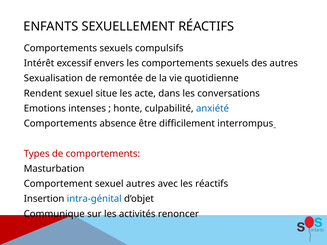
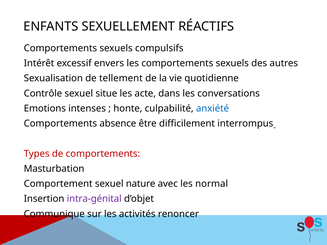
remontée: remontée -> tellement (121, 78)
Rendent: Rendent -> Contrôle (43, 93)
sexuel autres: autres -> nature (141, 184)
les réactifs: réactifs -> normal (212, 184)
intra-génital colour: blue -> purple (94, 199)
